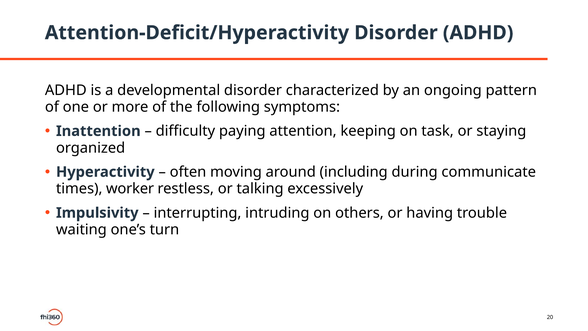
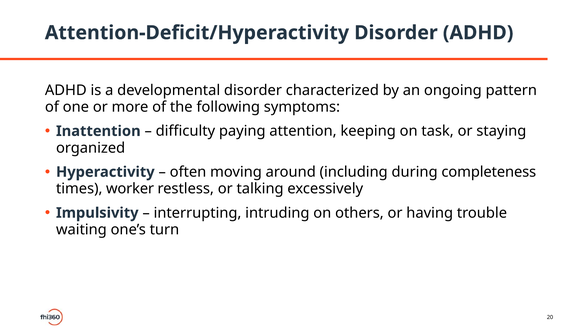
communicate: communicate -> completeness (489, 172)
